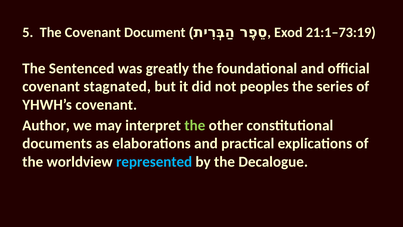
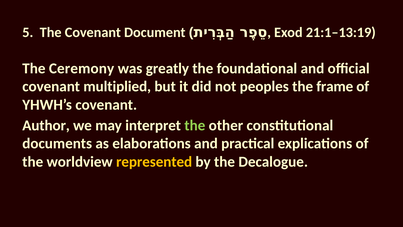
21:1–73:19: 21:1–73:19 -> 21:1–13:19 (341, 32)
Sentenced: Sentenced -> Ceremony (82, 68)
stagnated: stagnated -> multiplied (117, 87)
series: series -> frame (335, 87)
represented colour: light blue -> yellow (154, 162)
